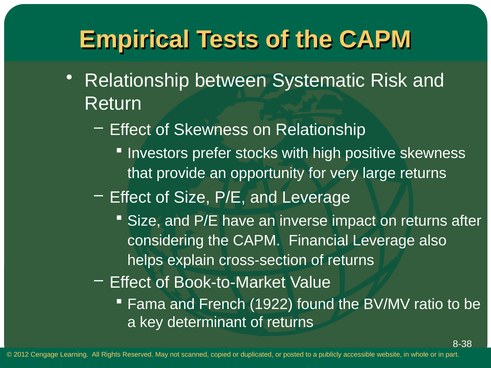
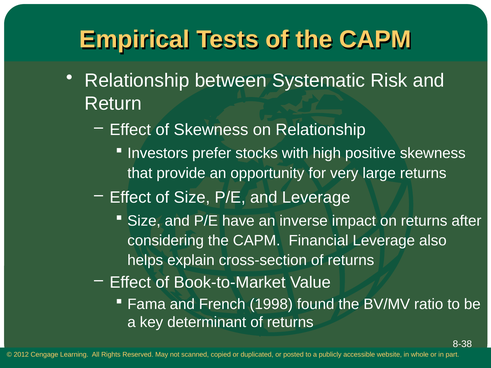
1922: 1922 -> 1998 (271, 304)
